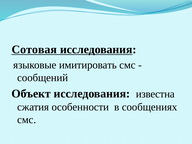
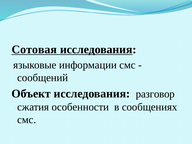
имитировать: имитировать -> информации (88, 65)
известна: известна -> разговор (155, 94)
